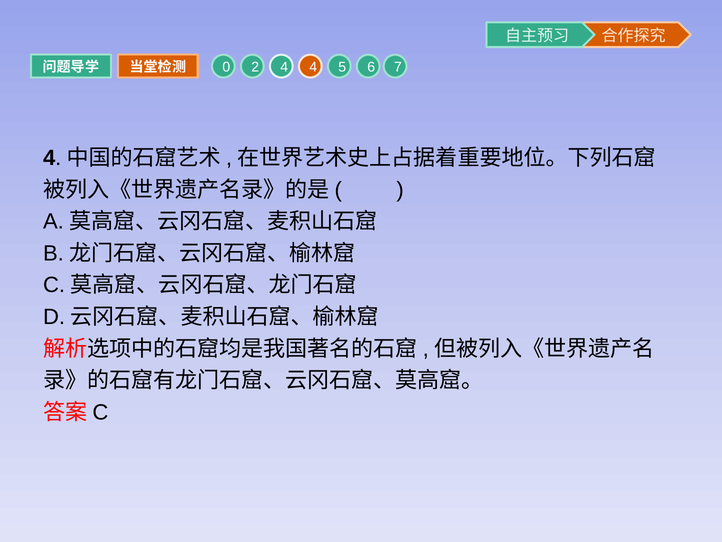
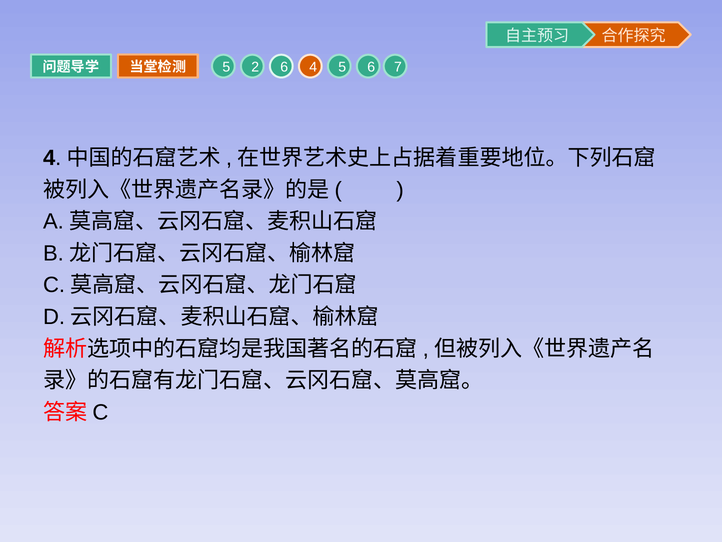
0: 0 -> 5 (226, 67)
2 4: 4 -> 6 (284, 67)
